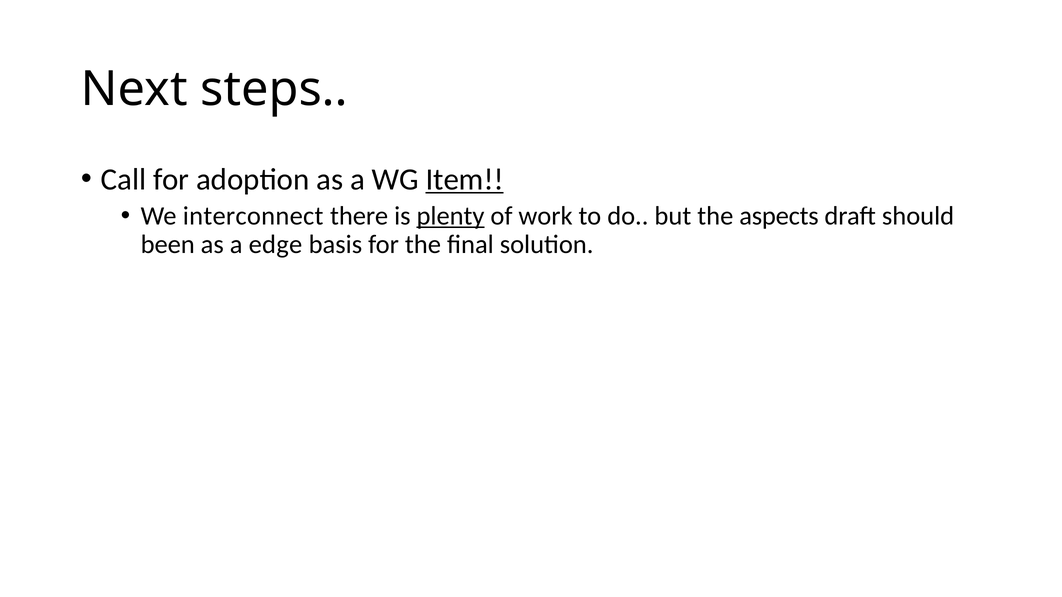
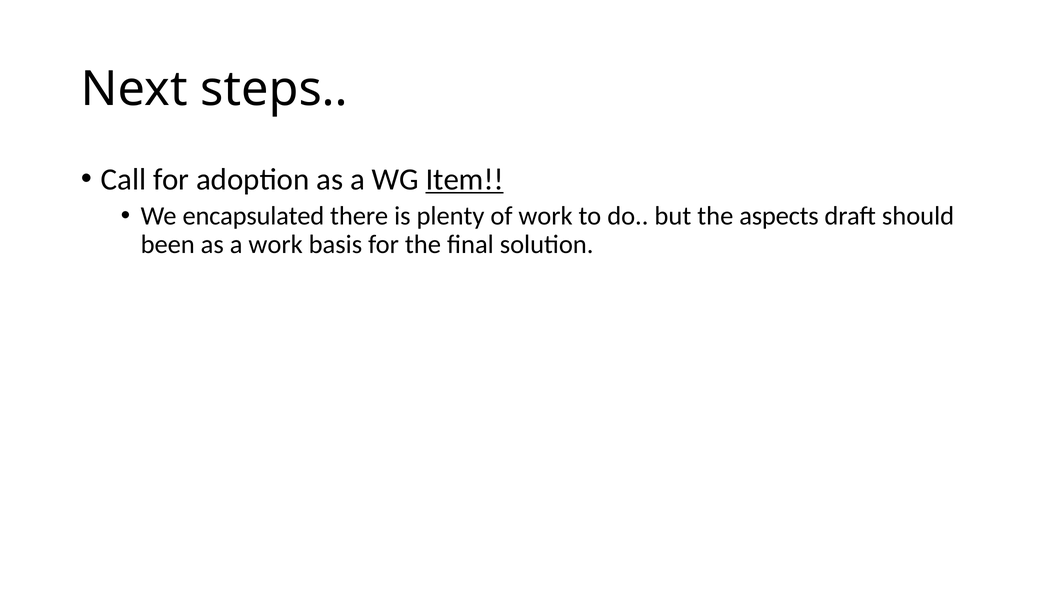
interconnect: interconnect -> encapsulated (253, 216)
plenty underline: present -> none (450, 216)
a edge: edge -> work (276, 245)
